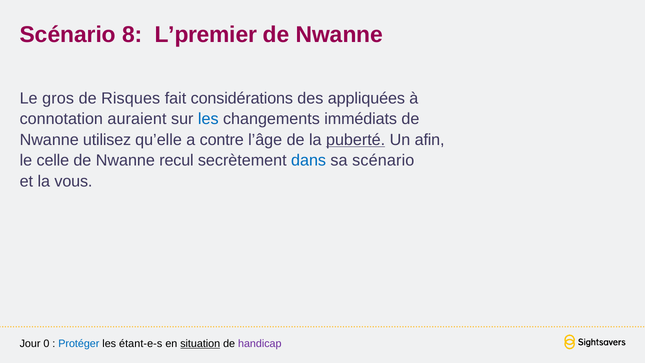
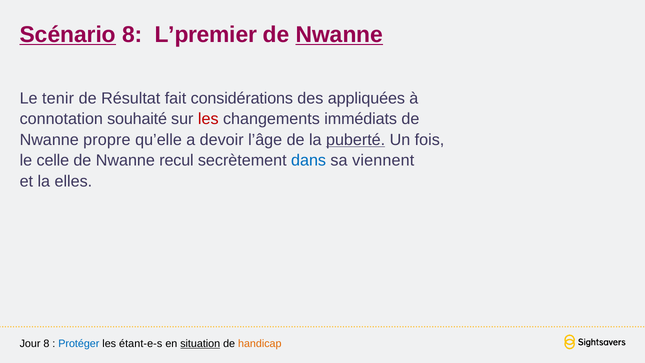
Scénario underline: none -> present (68, 35)
Nwanne underline: none -> present (339, 35)
gros: gros -> tenir (58, 98)
Risques: Risques -> Résultat (131, 98)
auraient: auraient -> souhaité (137, 119)
les colour: blue -> red (208, 119)
utilisez: utilisez -> propre (107, 140)
contre: contre -> devoir (222, 140)
afin: afin -> fois (430, 140)
sa scénario: scénario -> viennent (383, 160)
vous: vous -> elles (73, 181)
Jour 0: 0 -> 8 (46, 343)
handicap colour: purple -> orange (260, 343)
